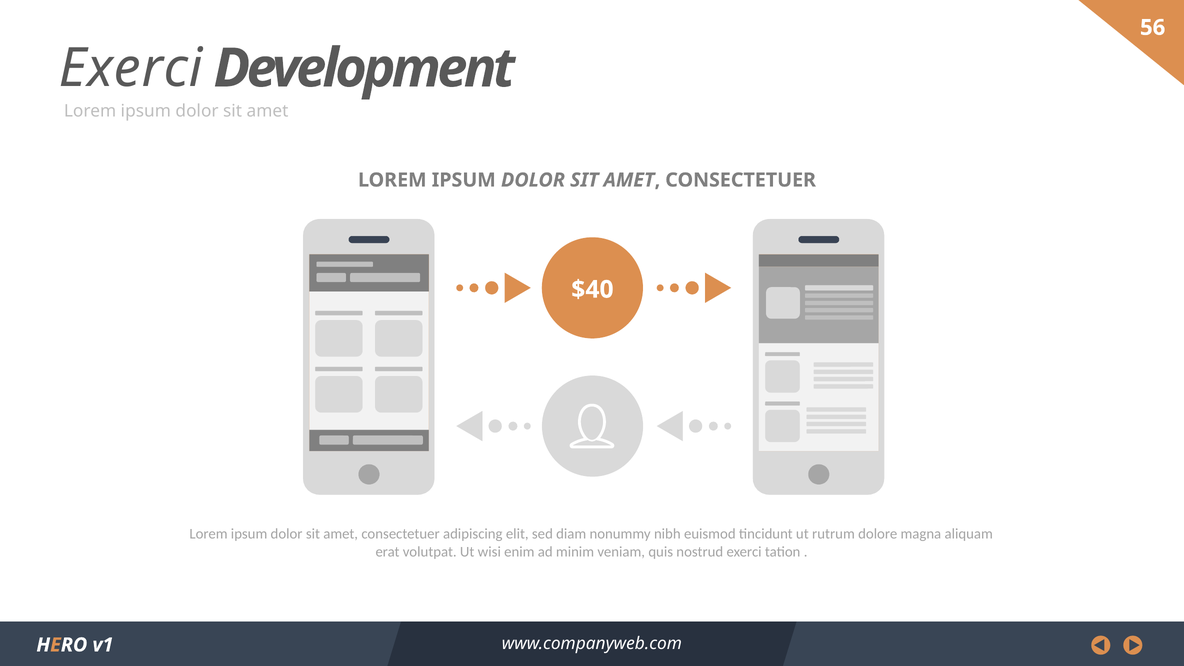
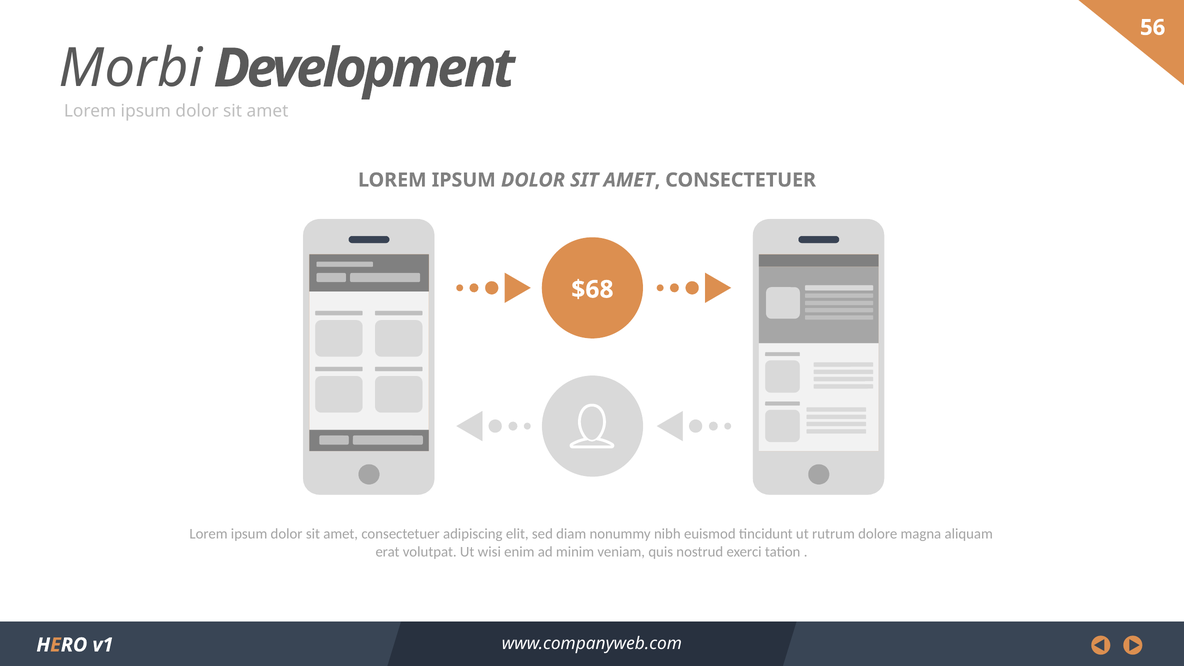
Exerci: Exerci -> Morbi (131, 69)
$40: $40 -> $68 (592, 290)
